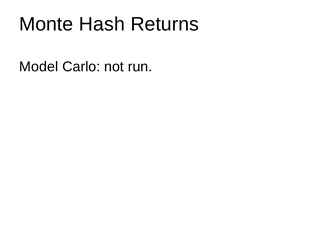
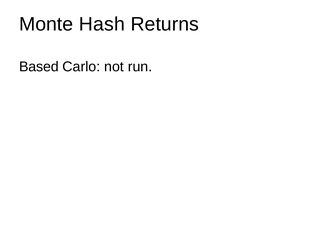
Model: Model -> Based (39, 67)
